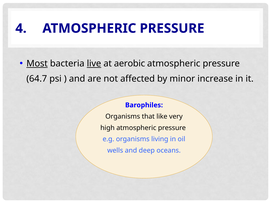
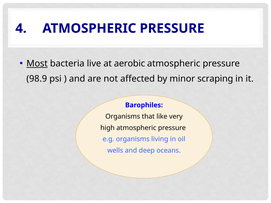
live underline: present -> none (94, 64)
64.7: 64.7 -> 98.9 (37, 79)
increase: increase -> scraping (215, 79)
